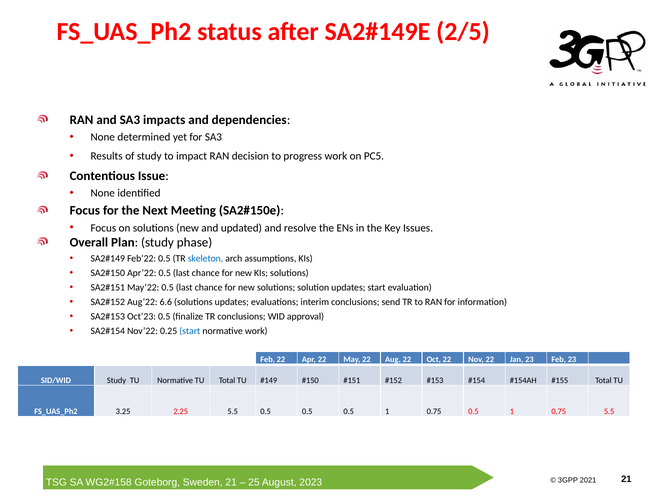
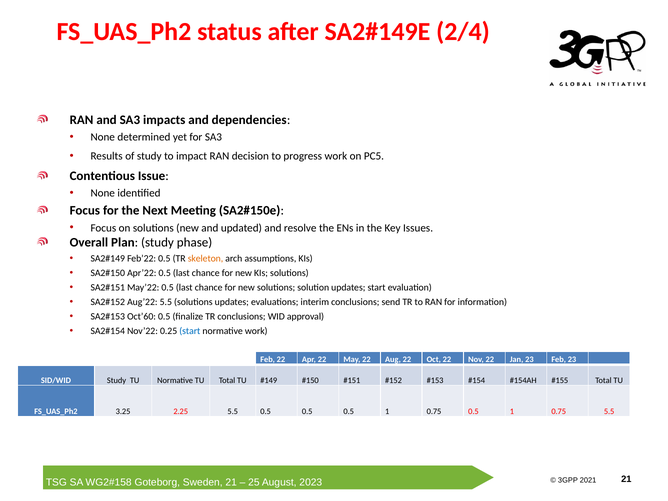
2/5: 2/5 -> 2/4 (463, 32)
skeleton colour: blue -> orange (205, 259)
Aug’22 6.6: 6.6 -> 5.5 (166, 302)
Oct’23: Oct’23 -> Oct’60 (142, 317)
